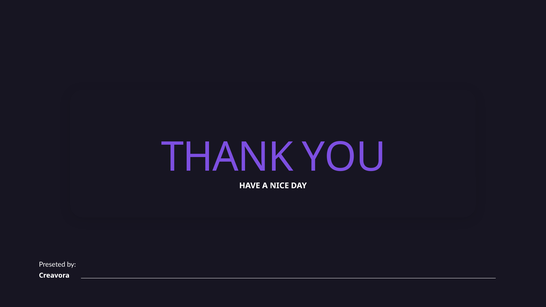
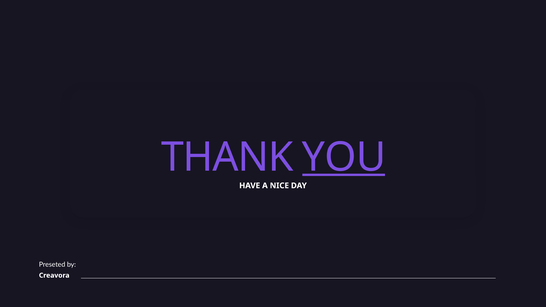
YOU underline: none -> present (344, 157)
